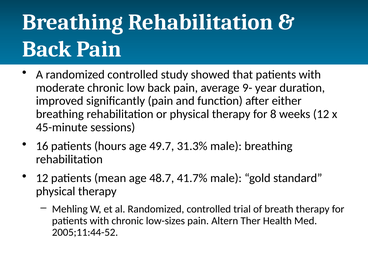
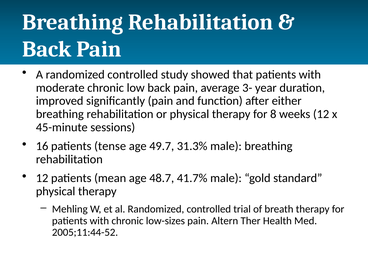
9-: 9- -> 3- (247, 88)
hours: hours -> tense (110, 146)
